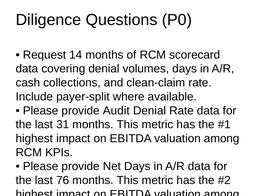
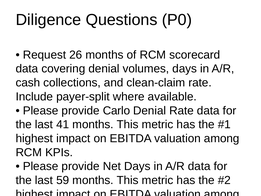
14: 14 -> 26 (76, 55)
Audit: Audit -> Carlo (116, 110)
31: 31 -> 41 (63, 124)
76: 76 -> 59 (63, 180)
